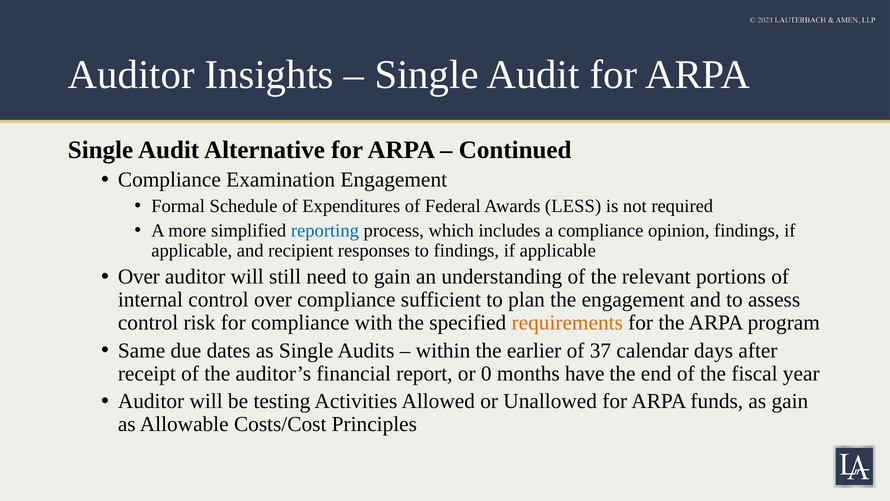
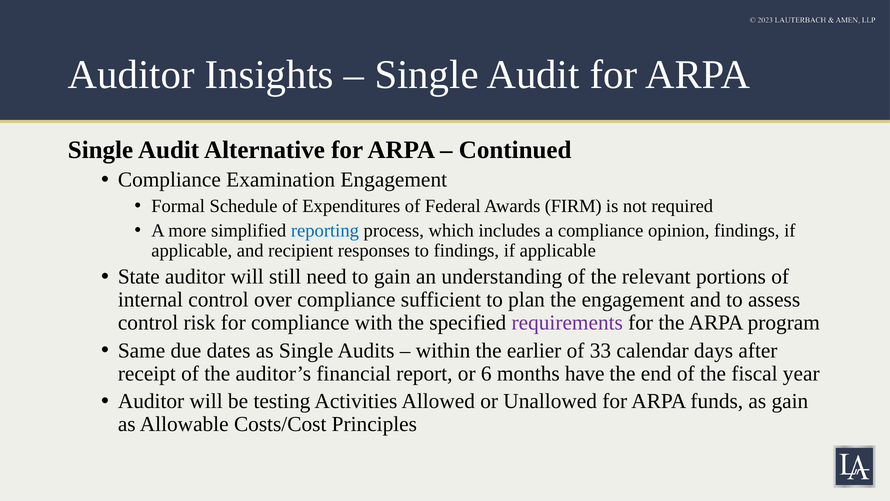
LESS: LESS -> FIRM (573, 206)
Over: Over -> State (139, 277)
requirements colour: orange -> purple (567, 323)
37: 37 -> 33 (600, 350)
0: 0 -> 6 (486, 373)
